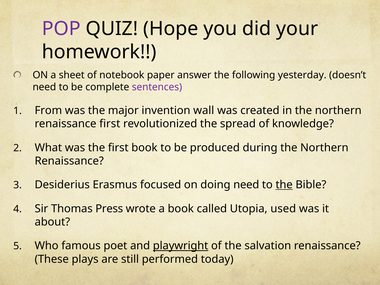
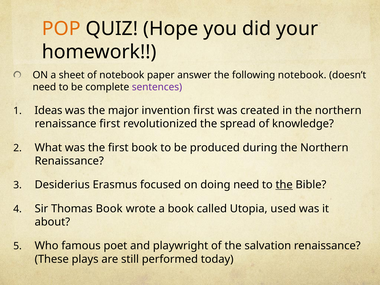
POP colour: purple -> orange (61, 29)
following yesterday: yesterday -> notebook (302, 75)
From: From -> Ideas (48, 110)
invention wall: wall -> first (204, 110)
Thomas Press: Press -> Book (109, 209)
playwright underline: present -> none (181, 246)
